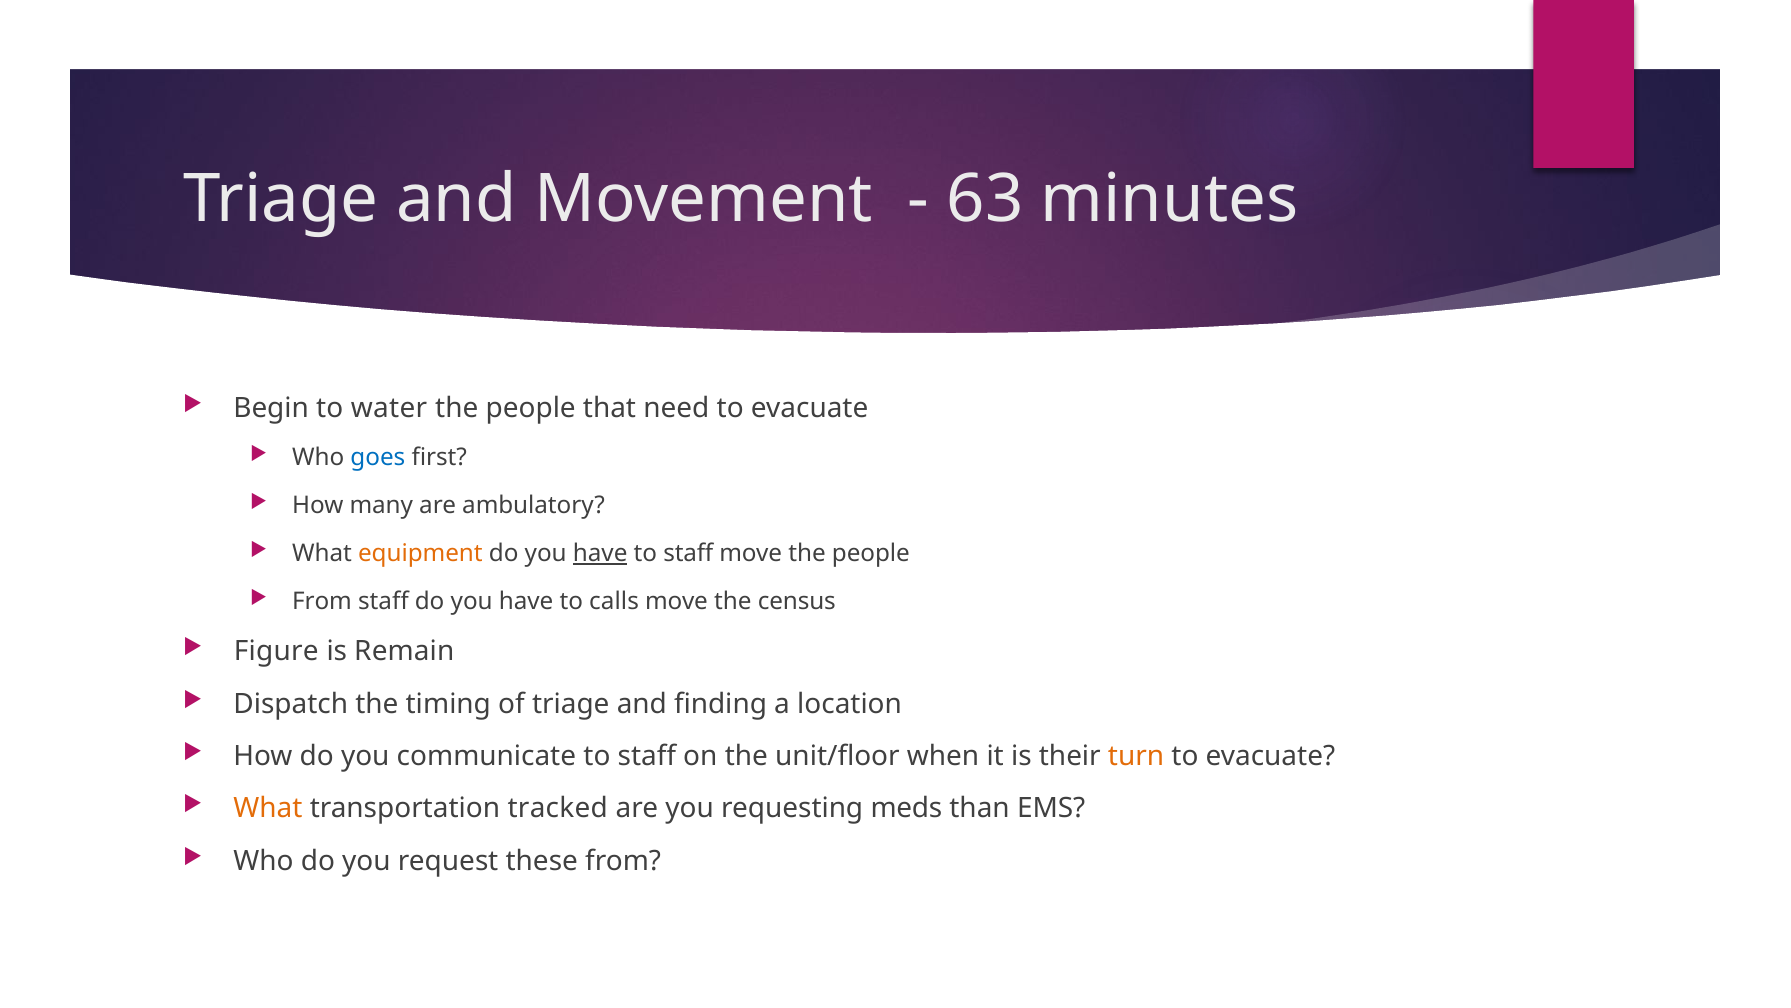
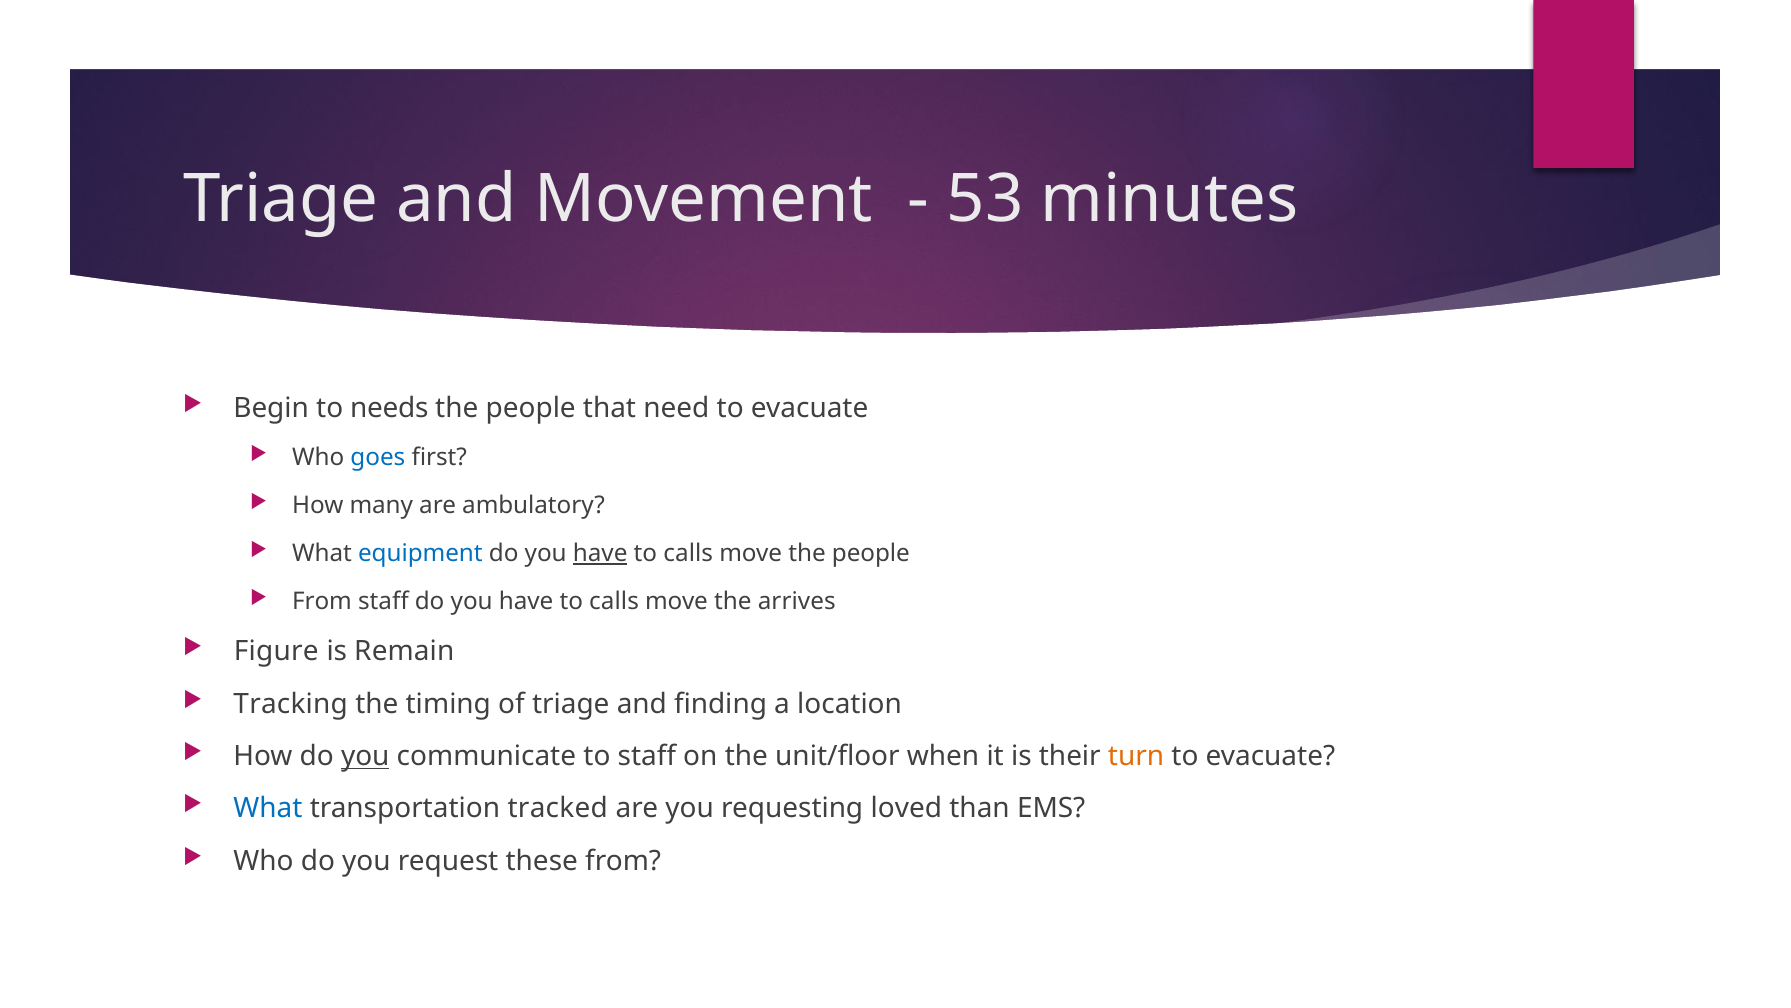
63: 63 -> 53 (985, 200)
water: water -> needs (389, 408)
equipment colour: orange -> blue (420, 553)
staff: staff -> calls (688, 553)
census: census -> arrives (797, 601)
Dispatch: Dispatch -> Tracking (291, 704)
you underline: none -> present (365, 756)
What colour: orange -> blue (268, 808)
meds: meds -> loved (906, 808)
